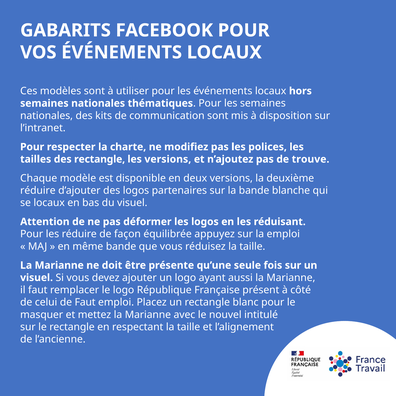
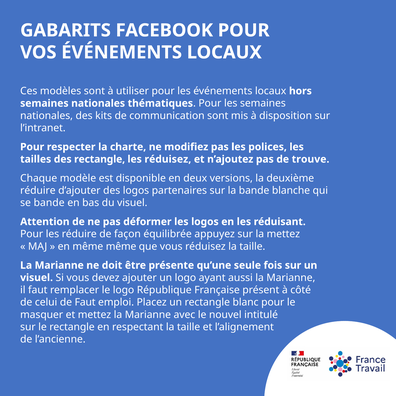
les versions: versions -> réduisez (168, 159)
se locaux: locaux -> bande (49, 203)
la emploi: emploi -> mettez (283, 234)
même bande: bande -> même (121, 246)
